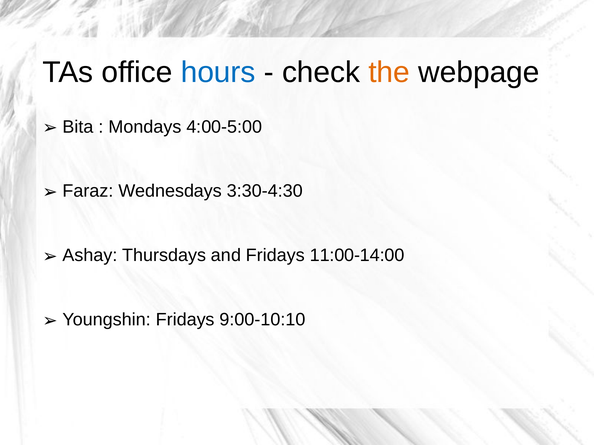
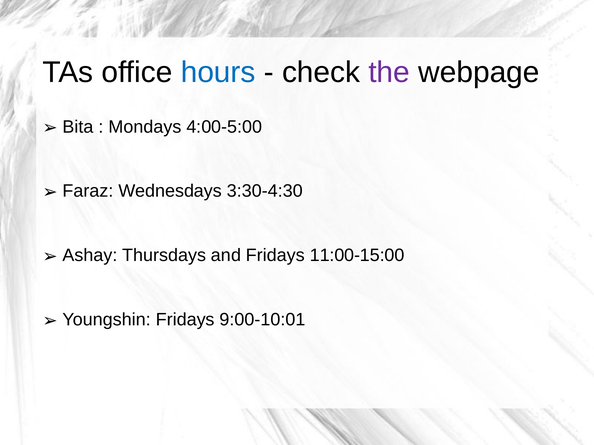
the colour: orange -> purple (389, 73)
11:00-14:00: 11:00-14:00 -> 11:00-15:00 (357, 256)
9:00-10:10: 9:00-10:10 -> 9:00-10:01 (263, 320)
